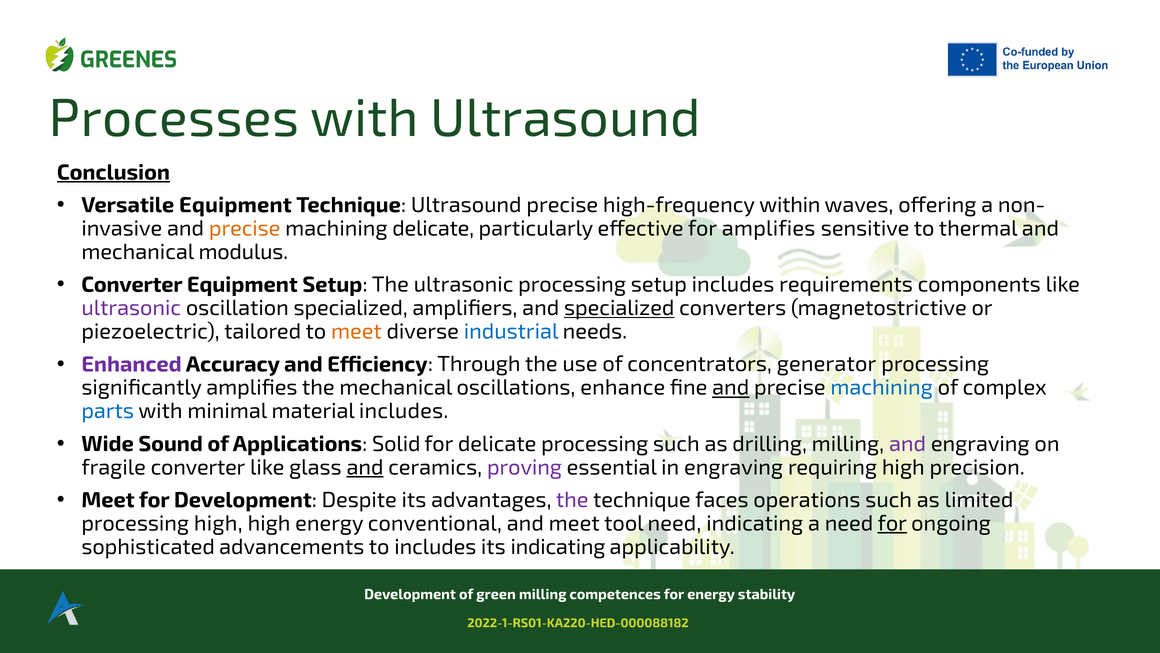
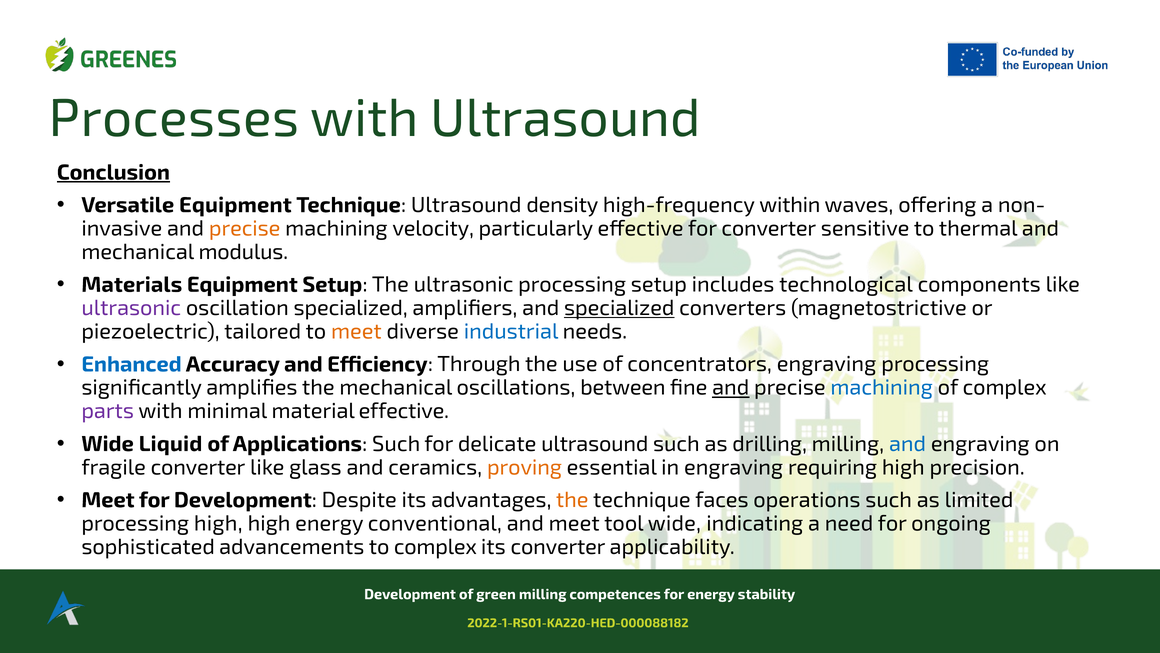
Ultrasound precise: precise -> density (562, 205)
machining delicate: delicate -> velocity (433, 228)
for amplifies: amplifies -> converter (769, 228)
Converter: Converter -> Materials (132, 284)
requirements: requirements -> technological (846, 284)
Enhanced colour: purple -> blue (132, 364)
concentrators generator: generator -> engraving (827, 364)
enhance: enhance -> between (623, 387)
parts colour: blue -> purple (108, 411)
material includes: includes -> effective (404, 411)
Sound: Sound -> Liquid (170, 444)
Applications Solid: Solid -> Such (396, 444)
delicate processing: processing -> ultrasound (595, 444)
and colour: purple -> blue (908, 444)
and underline: present -> none (365, 467)
proving colour: purple -> orange (525, 467)
the colour: purple -> orange (572, 500)
tool need: need -> wide (674, 523)
for underline: present -> none (892, 523)
to includes: includes -> complex (435, 547)
its indicating: indicating -> converter (558, 547)
